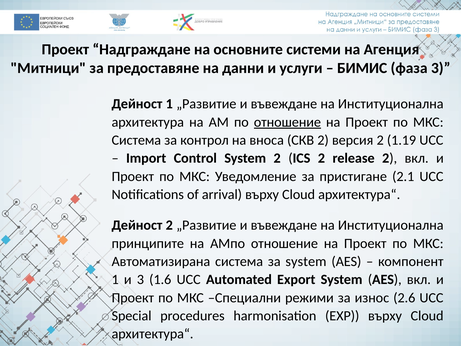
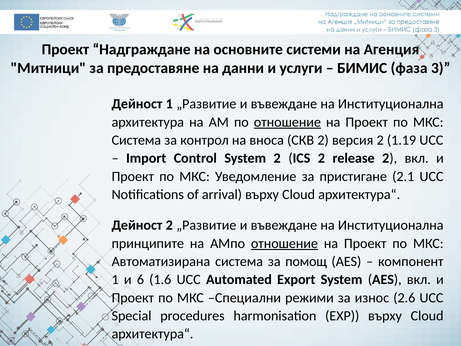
отношение underline: none -> present (284, 243)
за system: system -> помощ (306, 261)
и 3: 3 -> 6 (140, 279)
